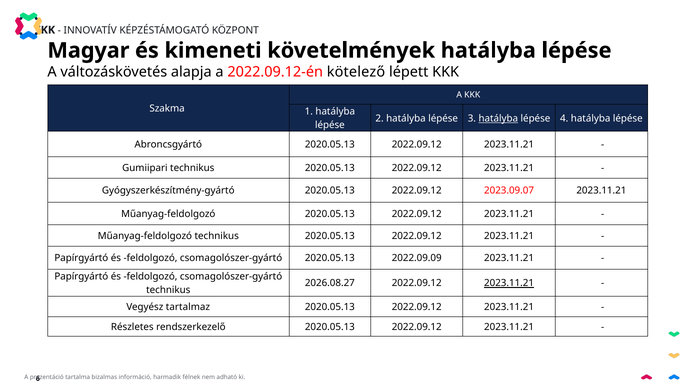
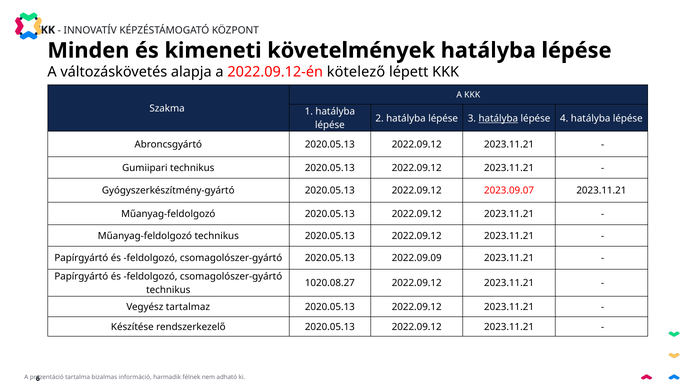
Magyar: Magyar -> Minden (88, 51)
2026.08.27: 2026.08.27 -> 1020.08.27 (330, 283)
2023.11.21 underline: present -> none (509, 283)
Részletes: Részletes -> Készítése (132, 327)
